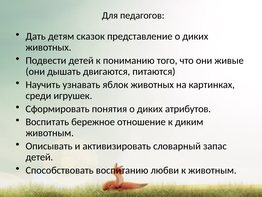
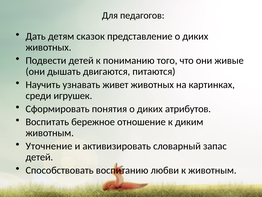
яблок: яблок -> живет (115, 84)
Описывать: Описывать -> Уточнение (49, 146)
